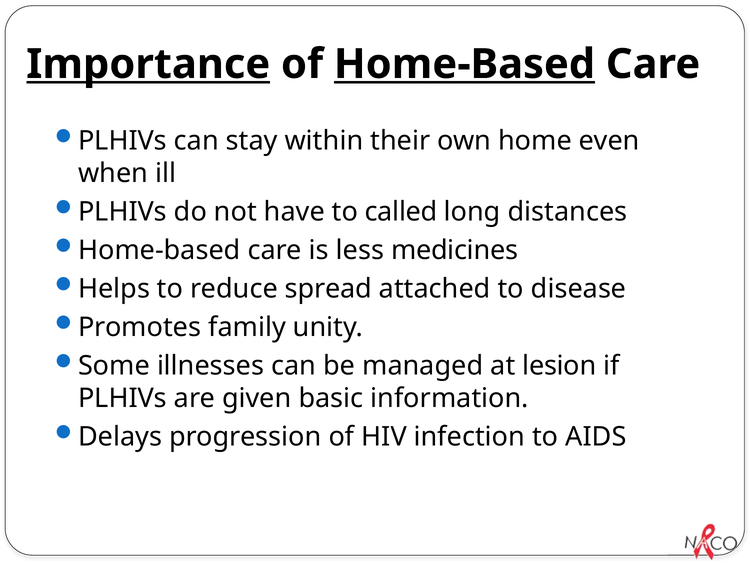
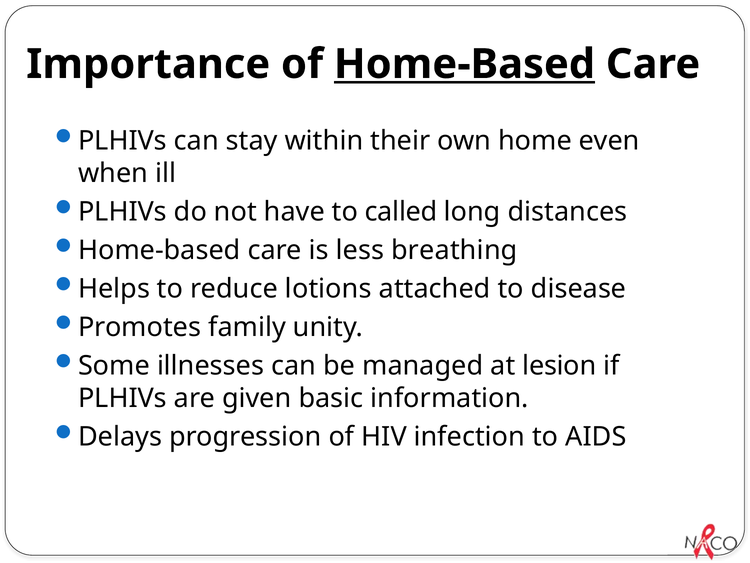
Importance underline: present -> none (148, 64)
medicines: medicines -> breathing (454, 250)
spread: spread -> lotions (328, 289)
